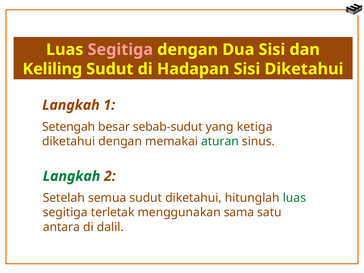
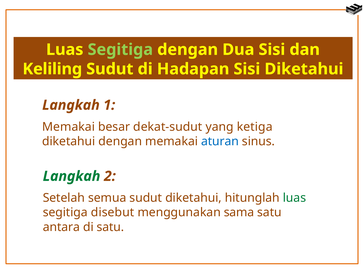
Segitiga colour: pink -> light green (120, 50)
Setengah: Setengah -> Memakai (69, 127)
sebab-sudut: sebab-sudut -> dekat-sudut (168, 127)
aturan colour: green -> blue (220, 141)
terletak: terletak -> disebut (113, 212)
di dalil: dalil -> satu (110, 227)
